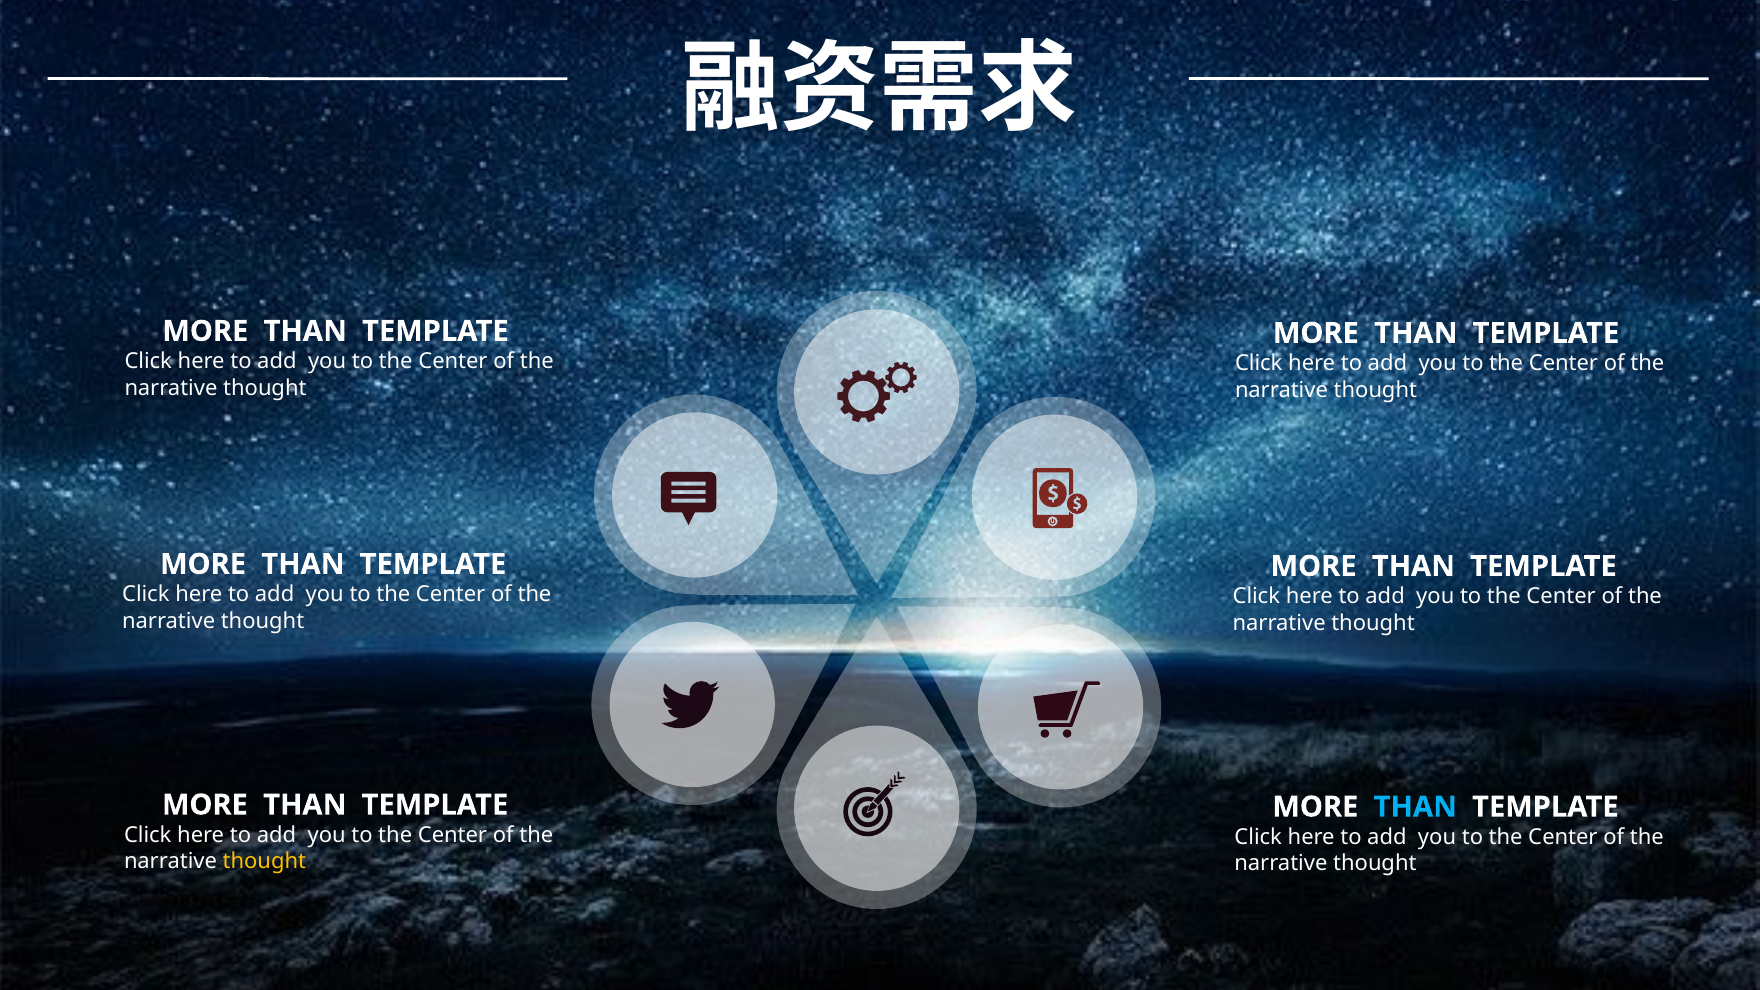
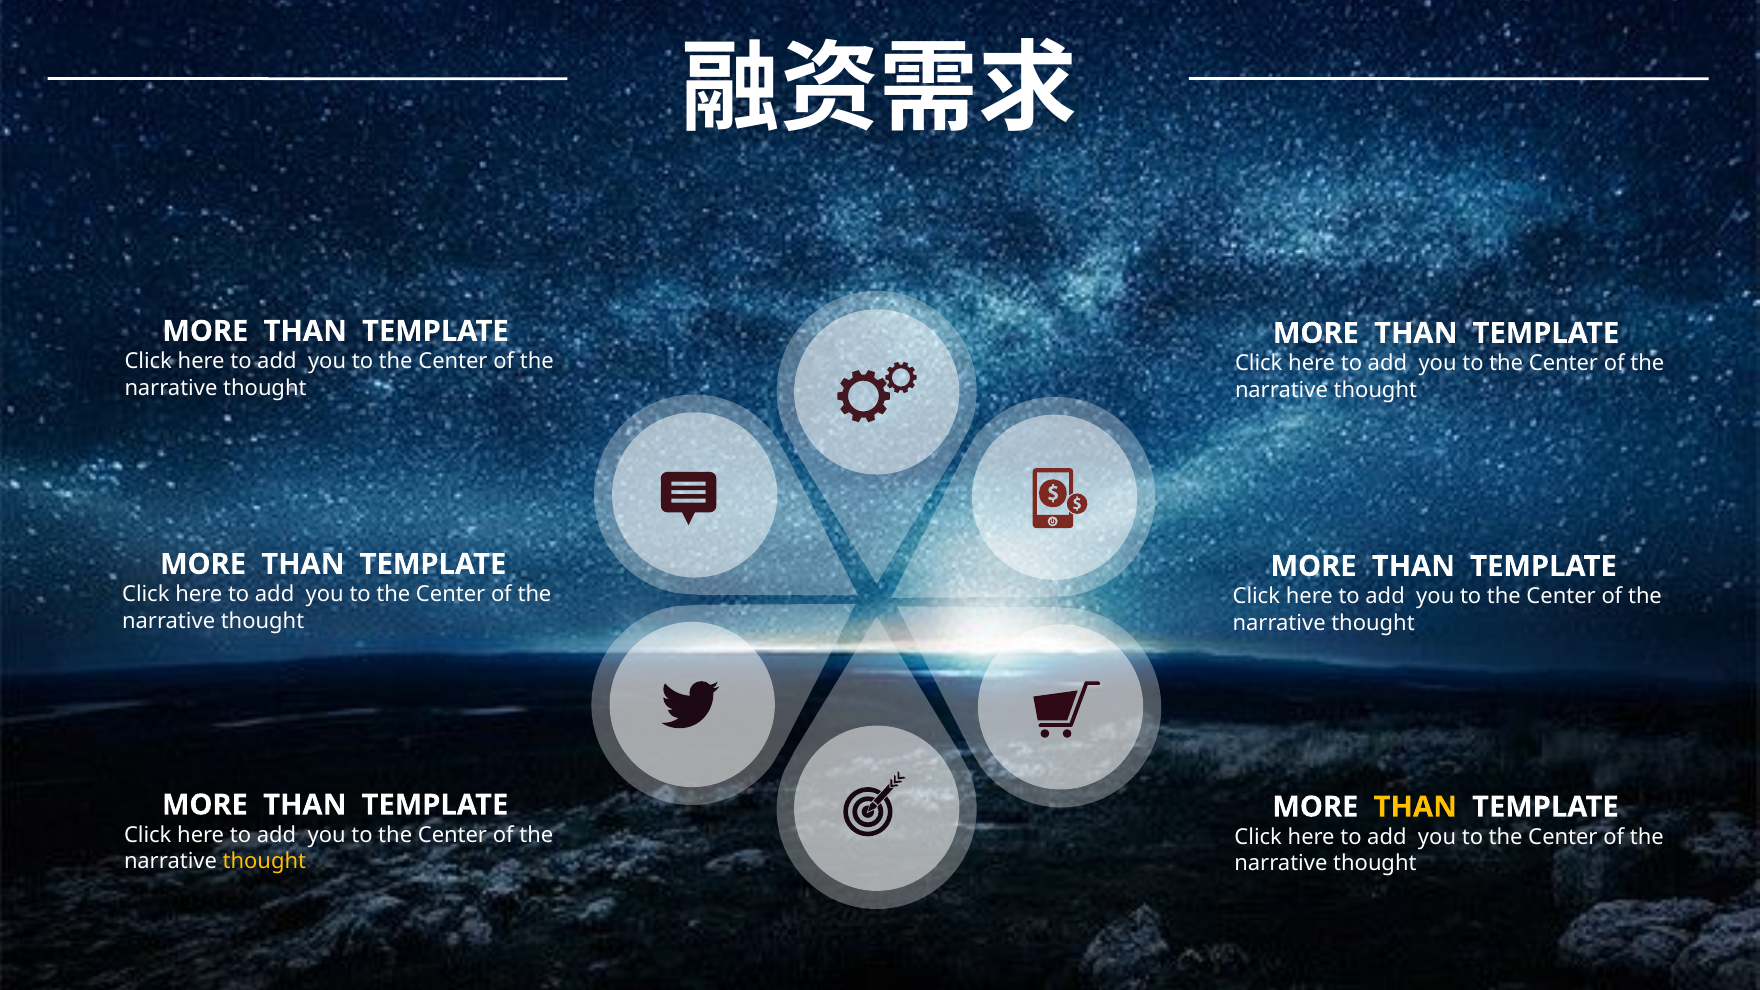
THAN colour: light blue -> yellow (1415, 807)
